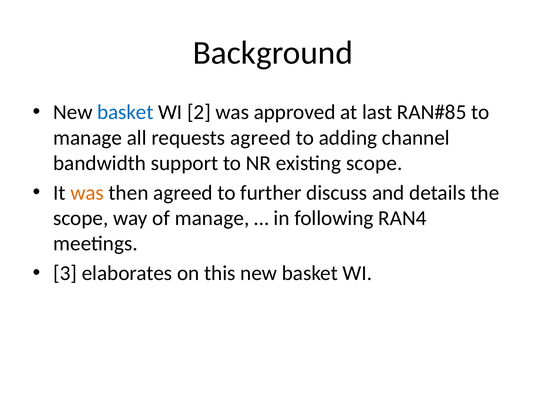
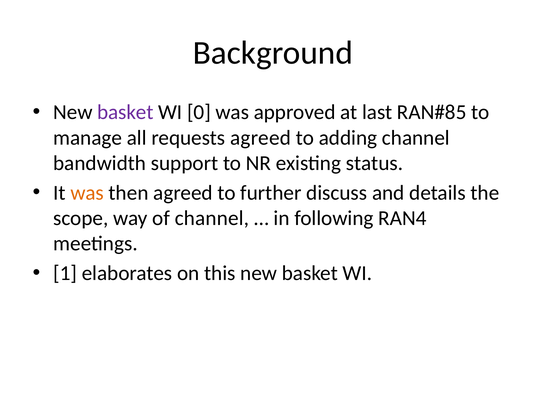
basket colour: blue -> purple (125, 112)
2: 2 -> 0 (199, 112)
existing scope: scope -> status (374, 163)
of manage: manage -> channel (212, 218)
3: 3 -> 1 (65, 274)
